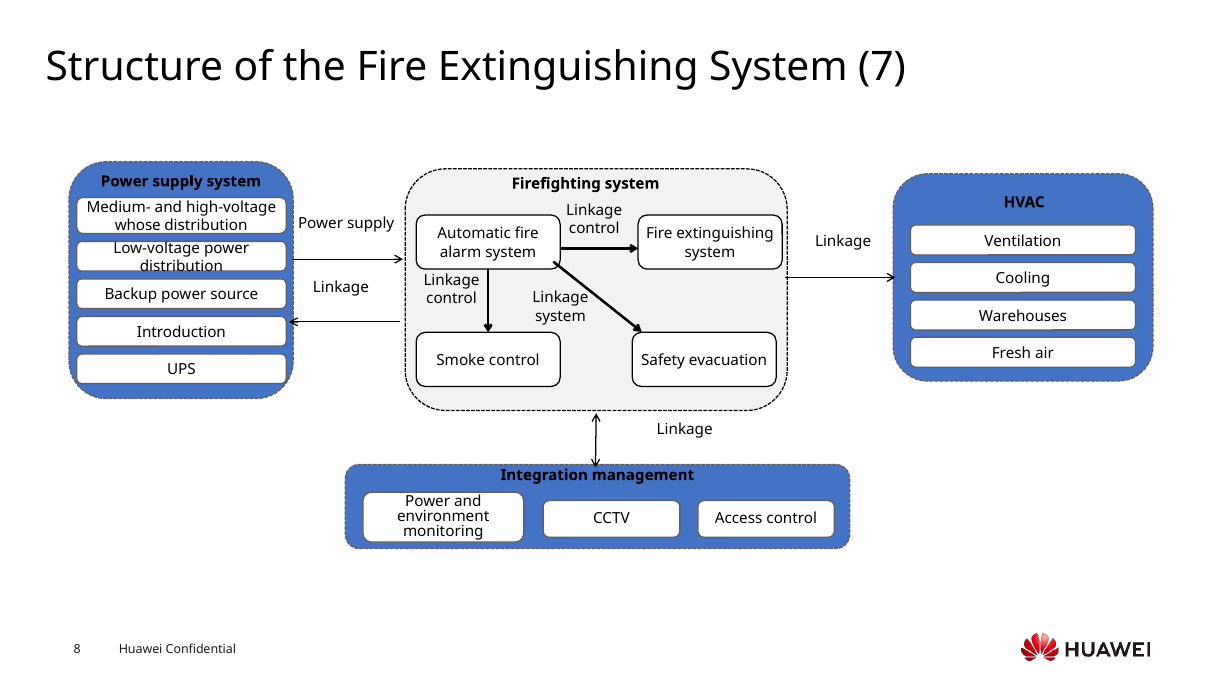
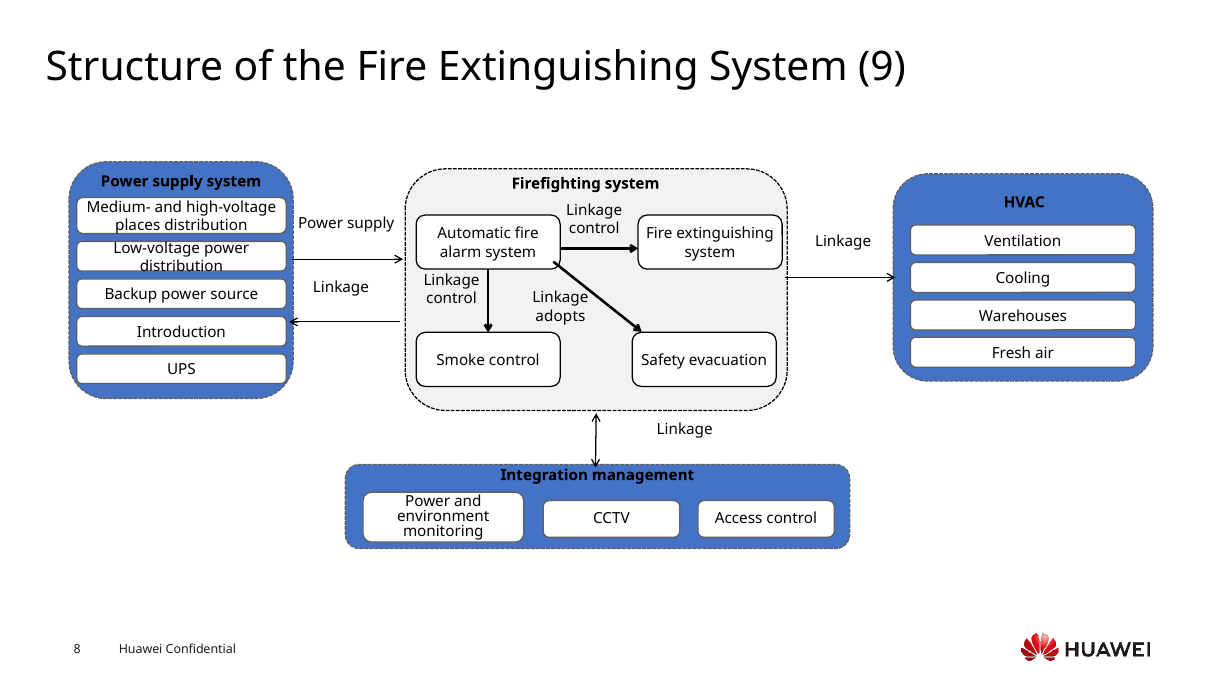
7: 7 -> 9 (882, 67)
whose: whose -> places (138, 226)
system: system -> adopts (560, 316)
